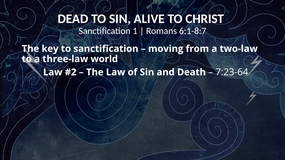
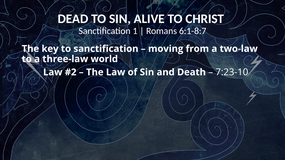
7:23-64: 7:23-64 -> 7:23-10 (232, 72)
